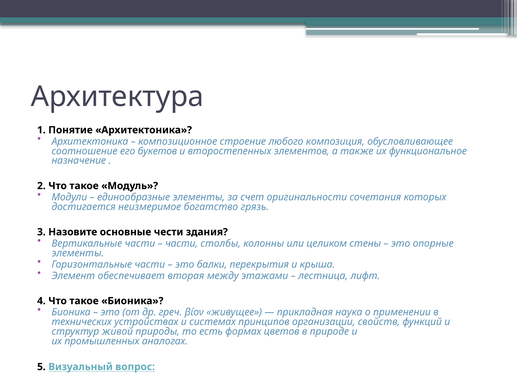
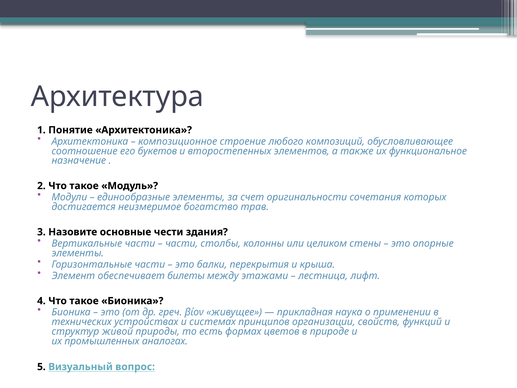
композиция: композиция -> композиций (335, 141)
грязь: грязь -> трав (255, 207)
вторая: вторая -> билеты (186, 276)
